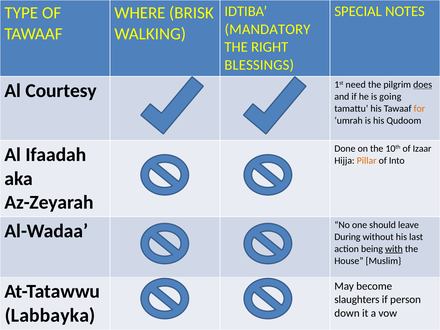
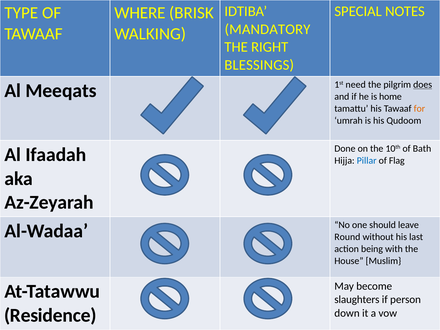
Courtesy: Courtesy -> Meeqats (61, 91)
going: going -> home (390, 97)
Izaar: Izaar -> Bath (422, 149)
Pillar colour: orange -> blue (367, 161)
Into: Into -> Flag (397, 161)
During: During -> Round (347, 237)
with underline: present -> none (394, 249)
Labbayka: Labbayka -> Residence (50, 315)
